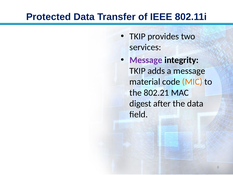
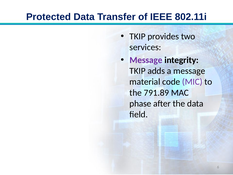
MIC colour: orange -> purple (192, 82)
802.21: 802.21 -> 791.89 (156, 93)
digest: digest -> phase (140, 103)
